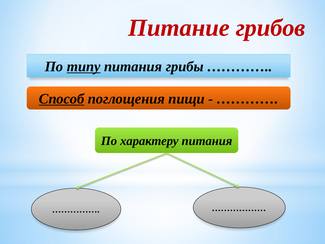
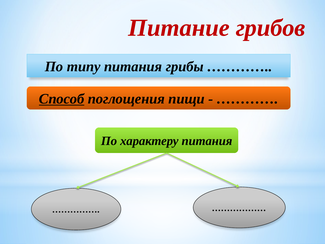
типу underline: present -> none (84, 67)
